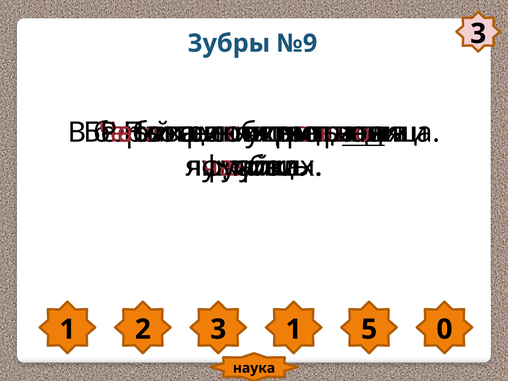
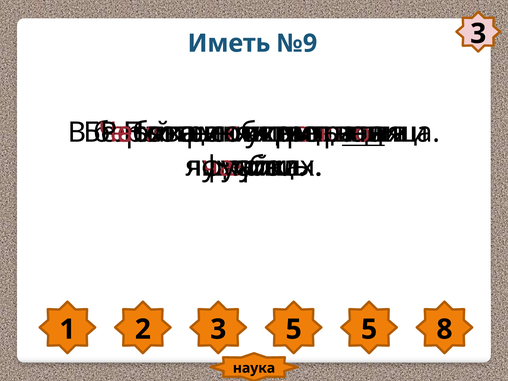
Зубры: Зубры -> Иметь (229, 43)
3 1: 1 -> 5 (294, 329)
0: 0 -> 8 (444, 329)
